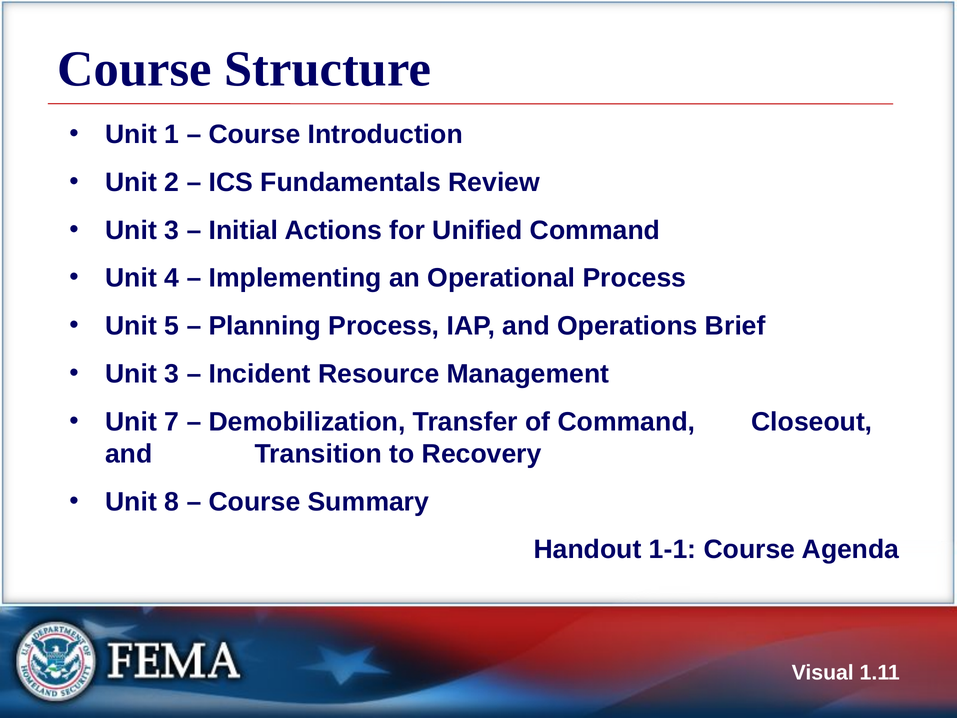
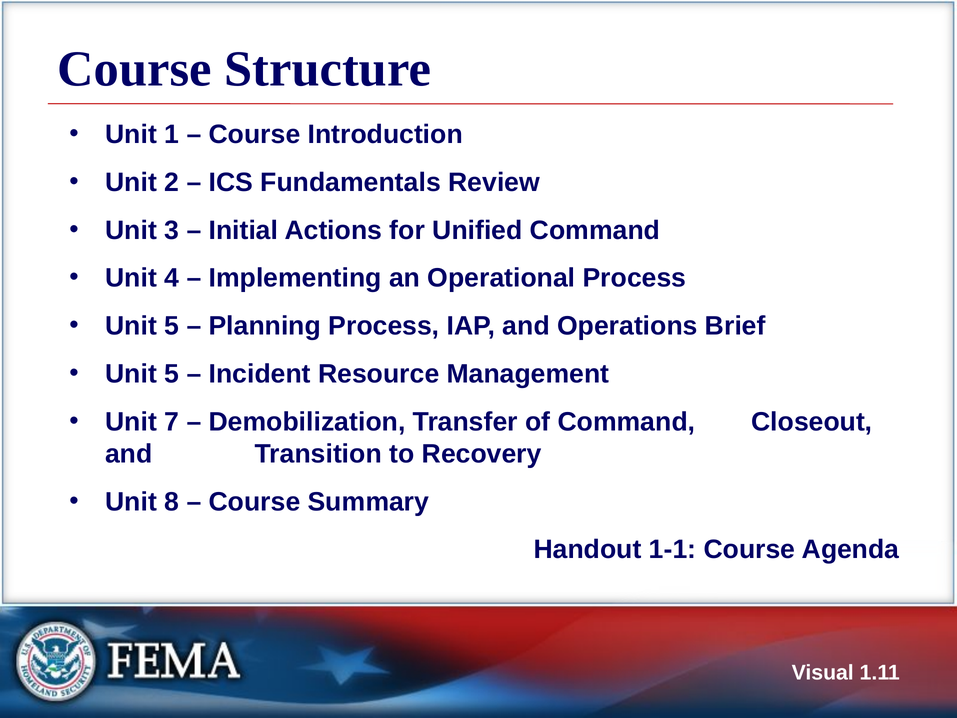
3: 3 -> 5 (172, 374)
